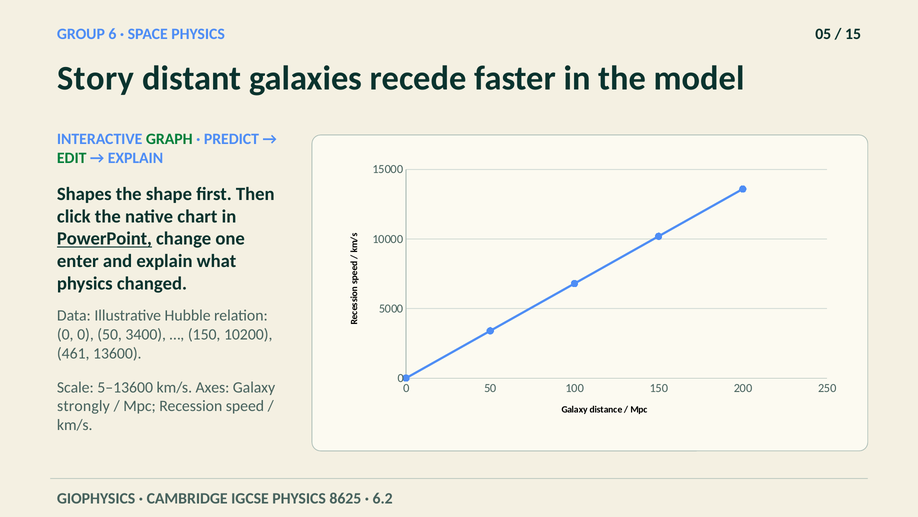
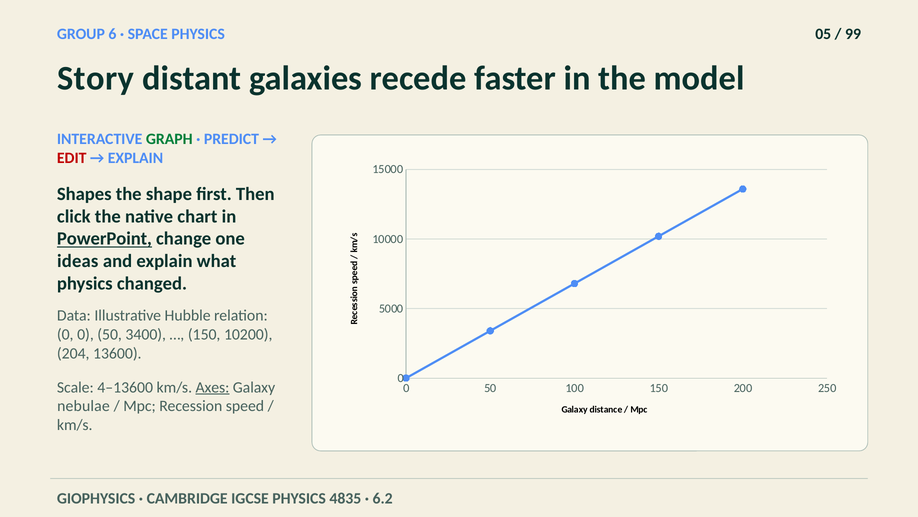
15: 15 -> 99 (853, 34)
EDIT colour: green -> red (72, 158)
enter: enter -> ideas (78, 261)
461: 461 -> 204 (73, 353)
5–13600: 5–13600 -> 4–13600 (125, 387)
Axes underline: none -> present (212, 387)
strongly: strongly -> nebulae (83, 406)
8625: 8625 -> 4835 (345, 498)
